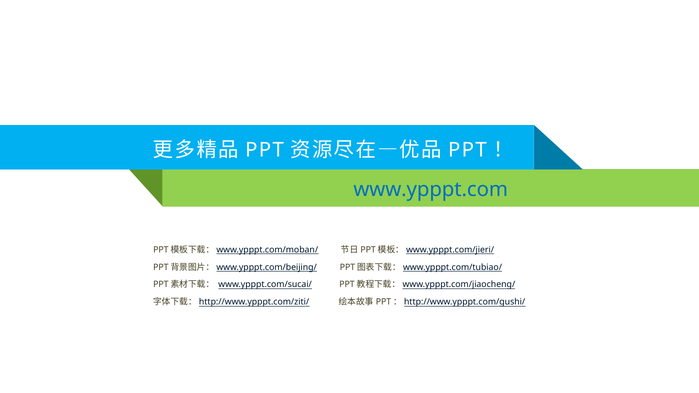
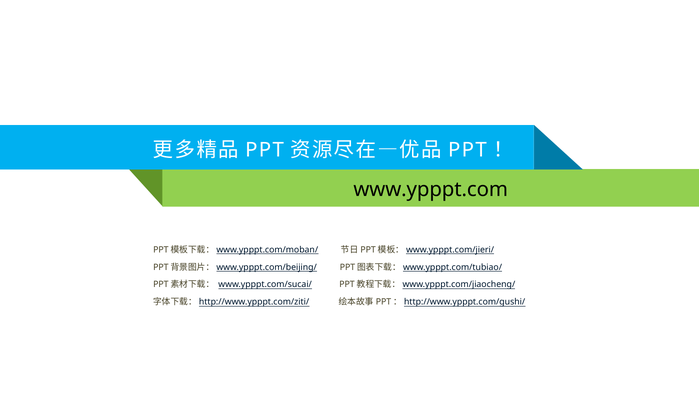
www.ypppt.com colour: blue -> black (431, 189)
